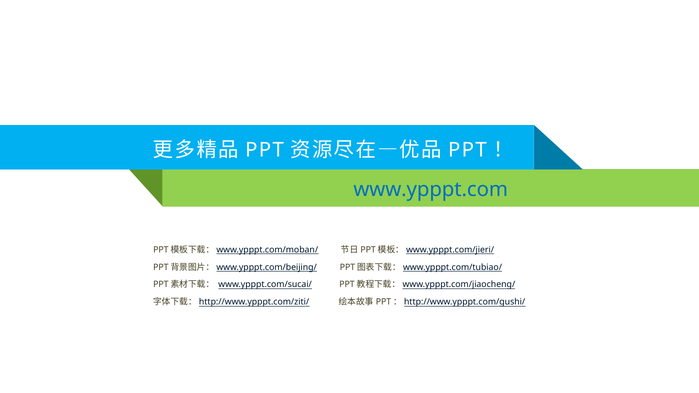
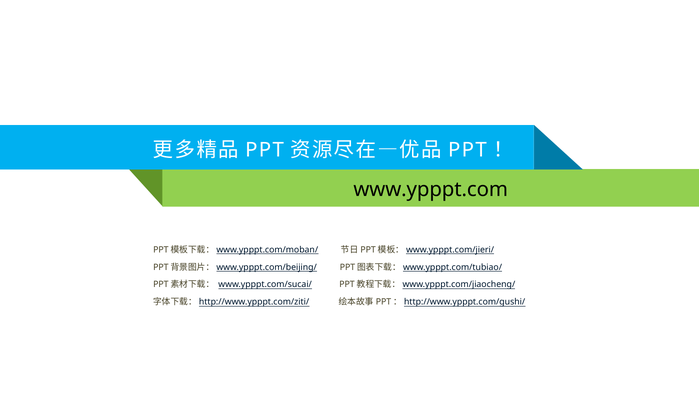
www.ypppt.com colour: blue -> black (431, 189)
